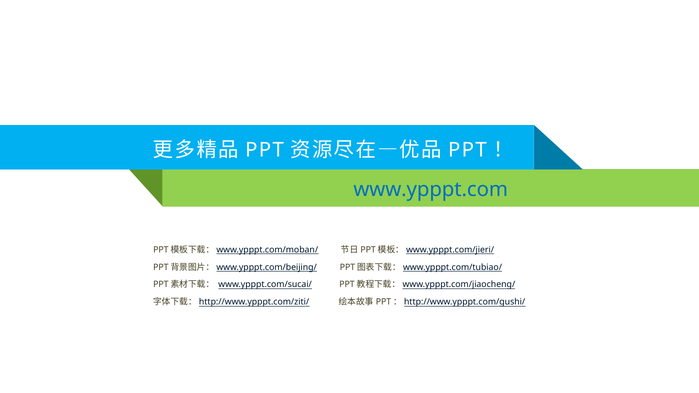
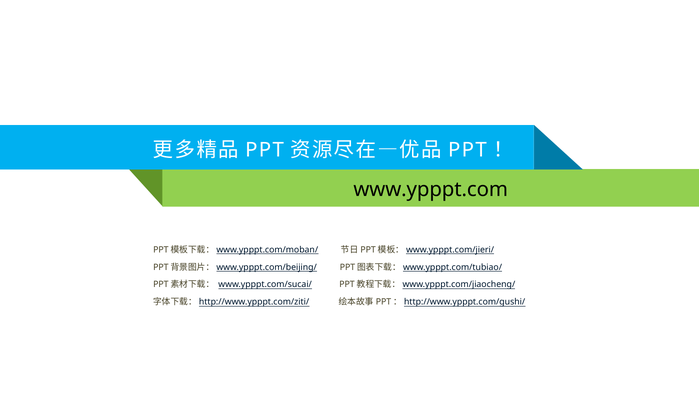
www.ypppt.com colour: blue -> black (431, 189)
